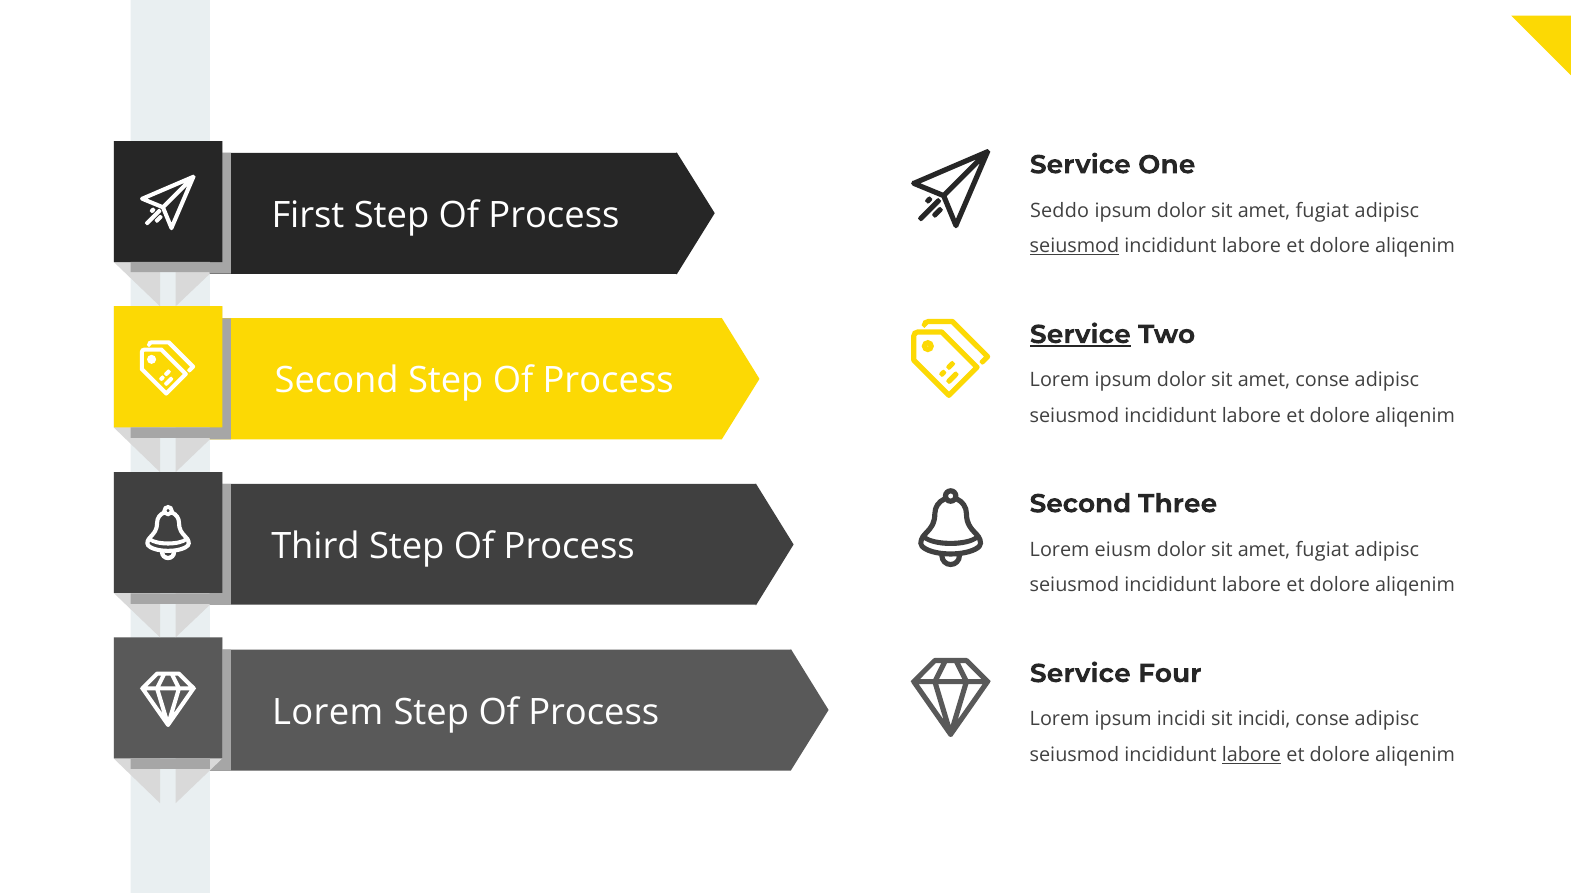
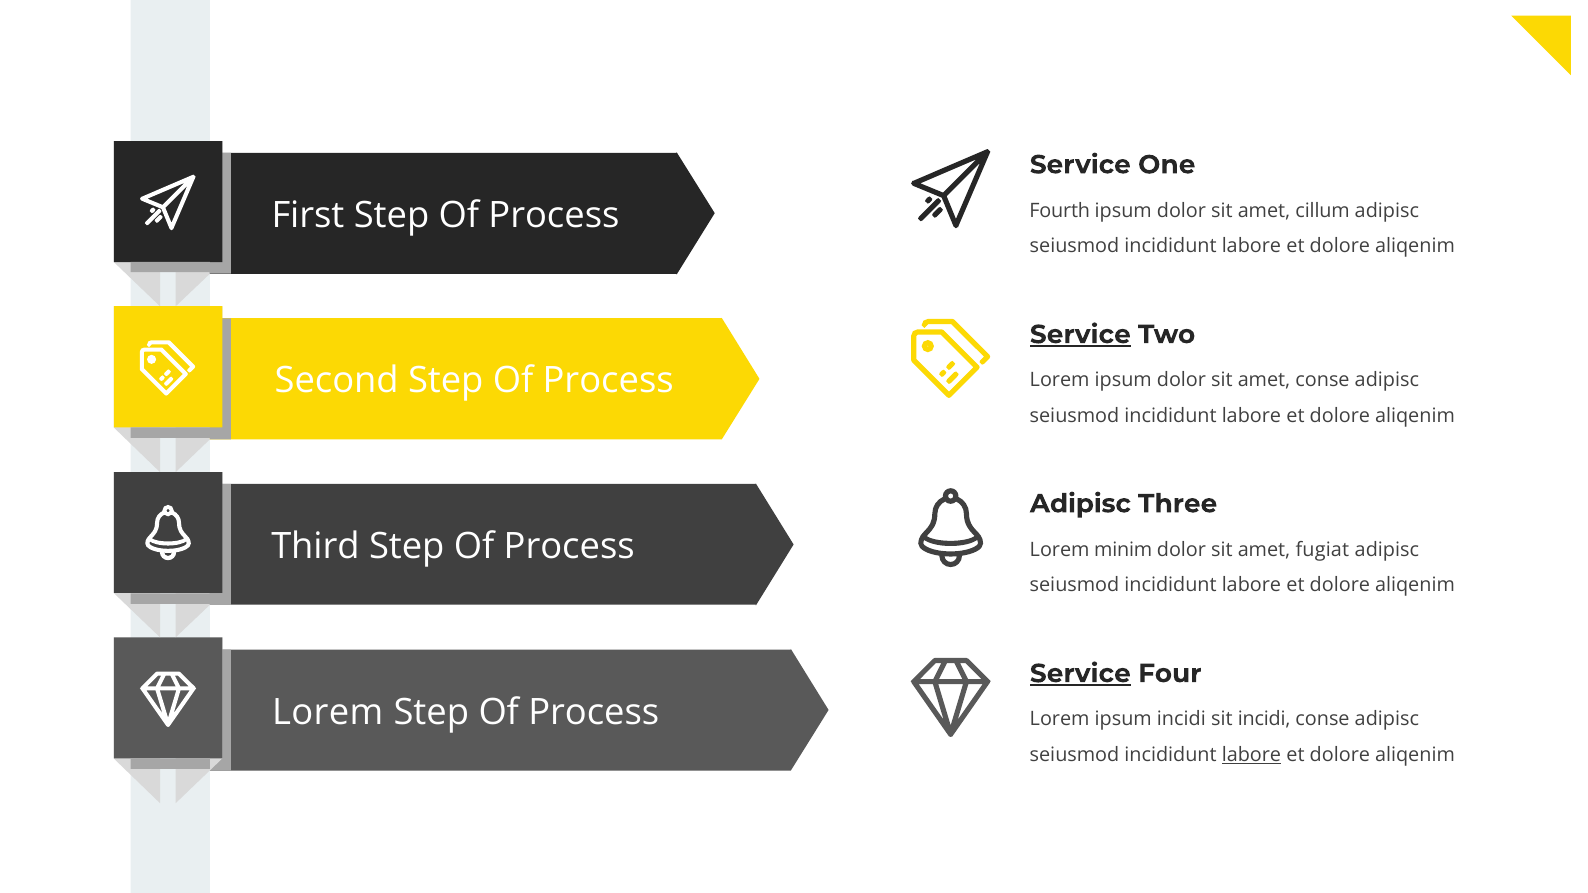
Seddo: Seddo -> Fourth (1060, 211)
fugiat: fugiat -> cillum (1323, 211)
seiusmod underline: present -> none (1074, 246)
Second: Second -> Adipisc (1080, 504)
eiusm: eiusm -> minim (1123, 550)
Service underline: none -> present (1080, 674)
